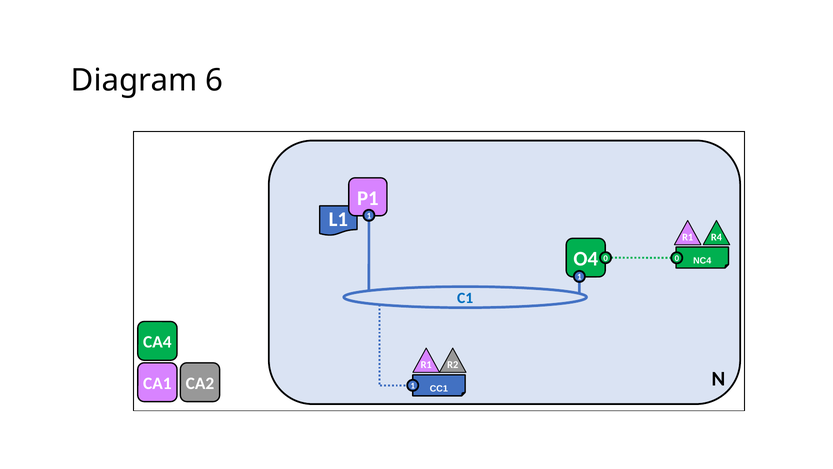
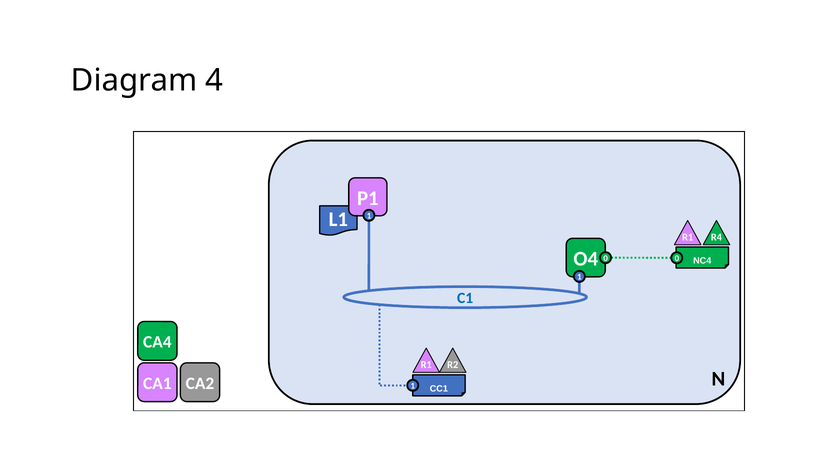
6: 6 -> 4 (214, 80)
